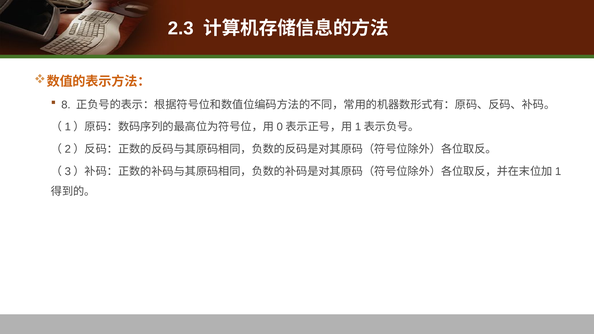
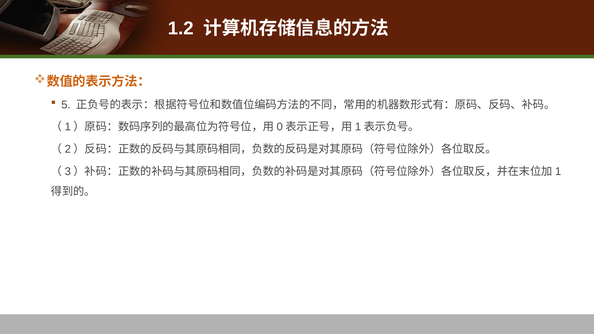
2.3: 2.3 -> 1.2 (181, 28)
8: 8 -> 5 (66, 105)
